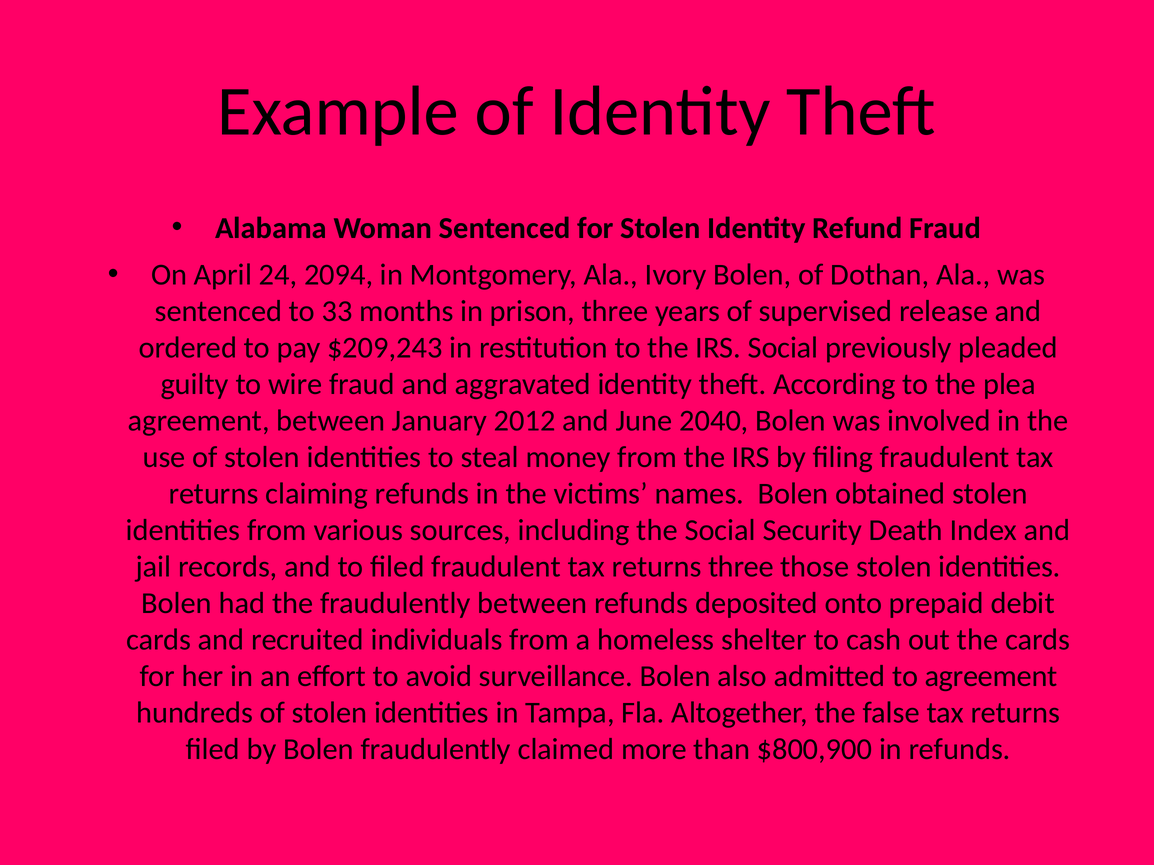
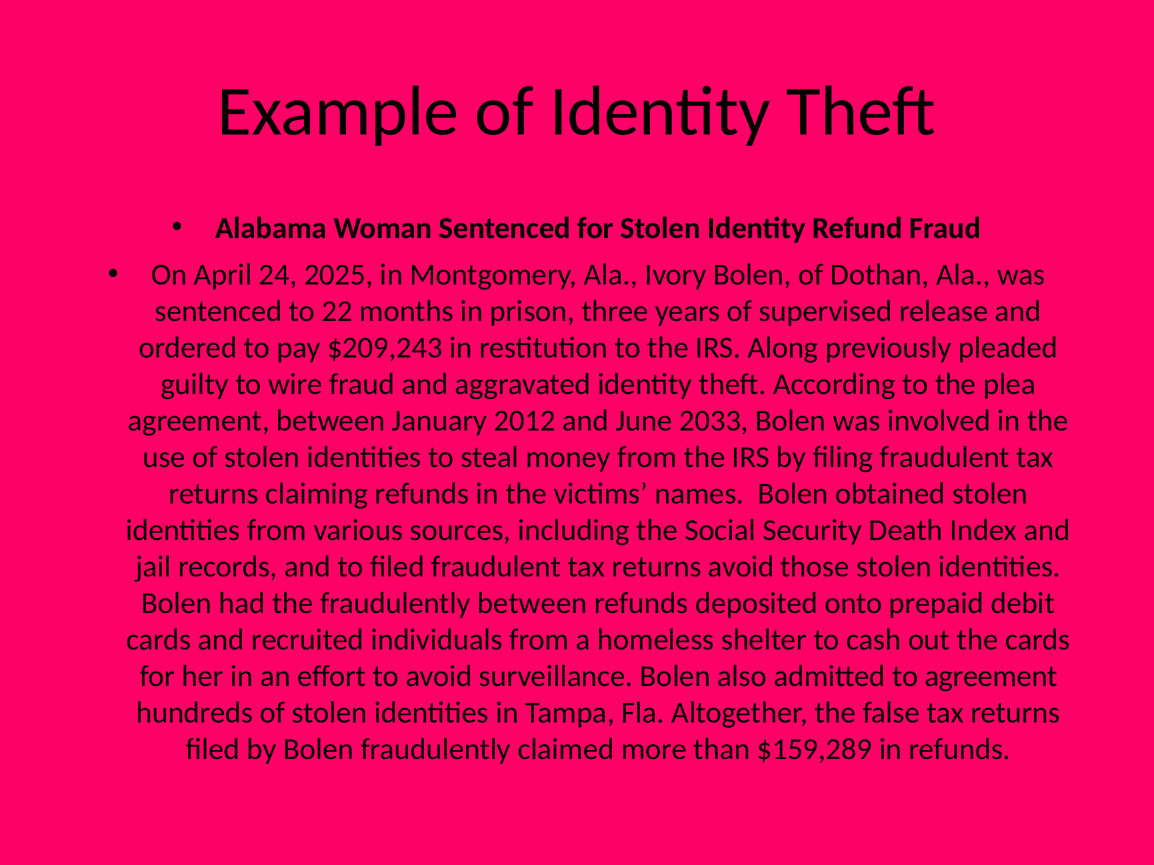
2094: 2094 -> 2025 (339, 275)
33: 33 -> 22 (337, 311)
IRS Social: Social -> Along (783, 348)
2040: 2040 -> 2033 (714, 421)
returns three: three -> avoid (741, 567)
$800,900: $800,900 -> $159,289 (814, 750)
